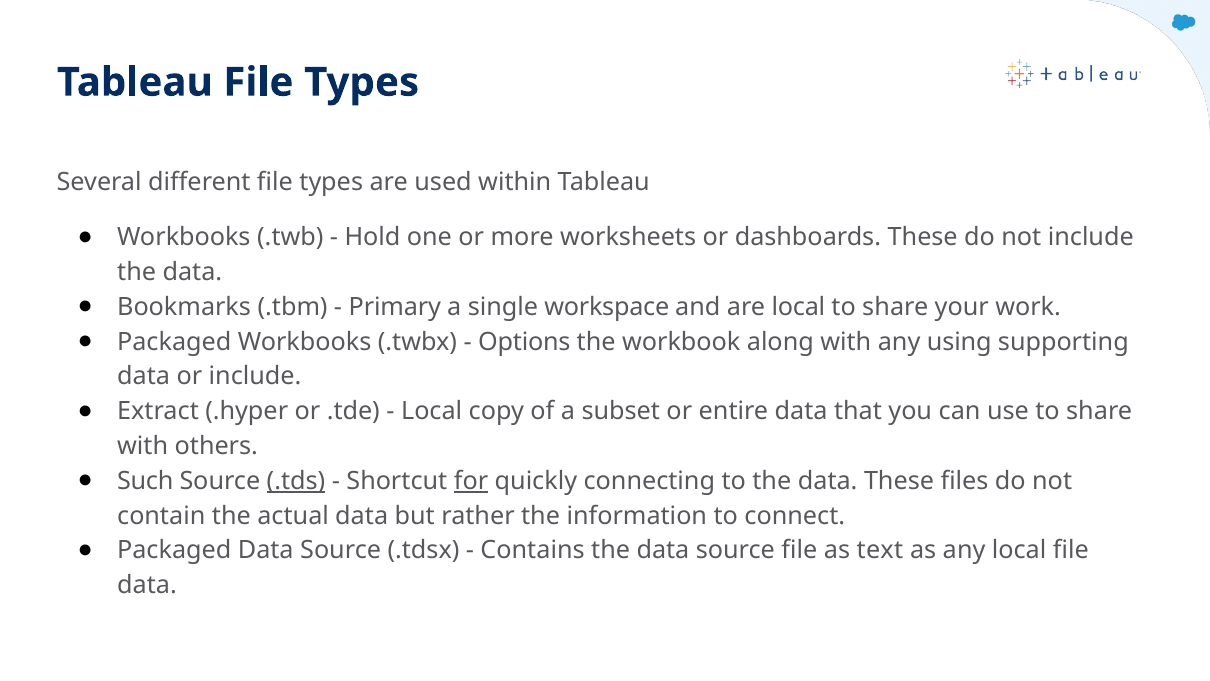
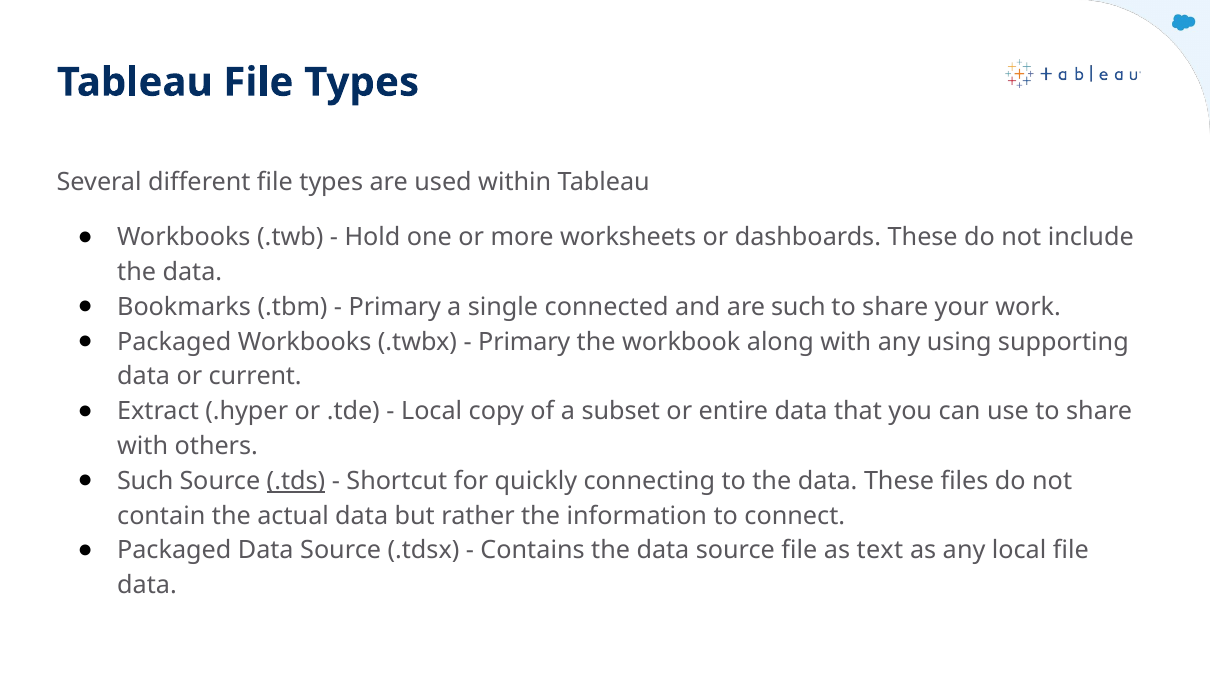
workspace: workspace -> connected (607, 307)
are local: local -> such (798, 307)
Options: Options -> Primary (524, 342)
or include: include -> current (255, 376)
for underline: present -> none (471, 481)
